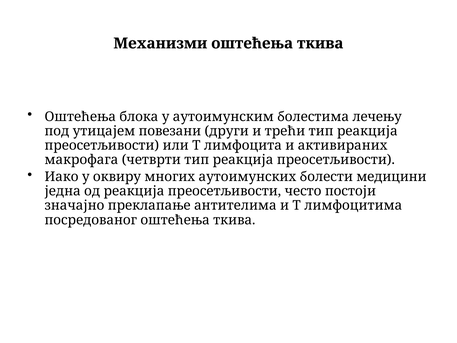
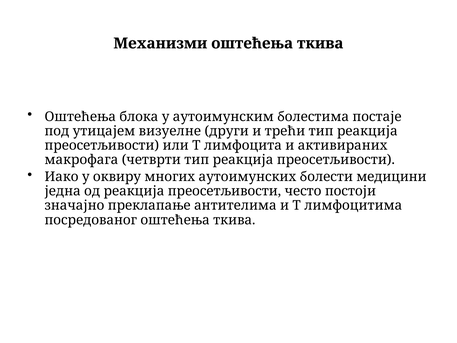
лечењу: лечењу -> постаје (377, 117)
повезани: повезани -> визуелне (170, 131)
